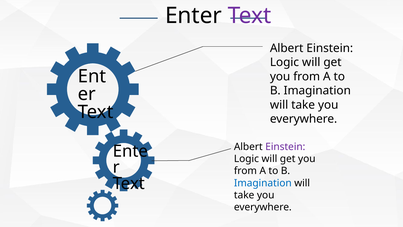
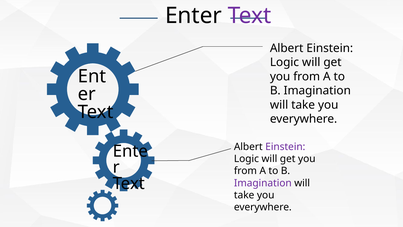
Imagination colour: blue -> purple (263, 183)
